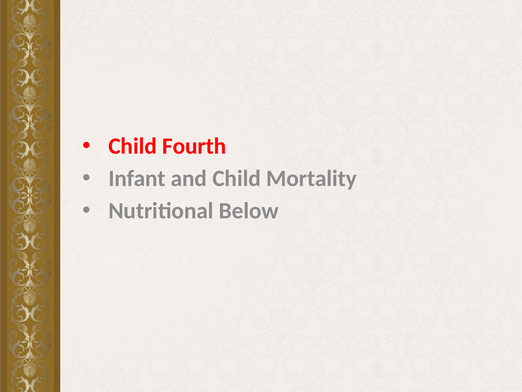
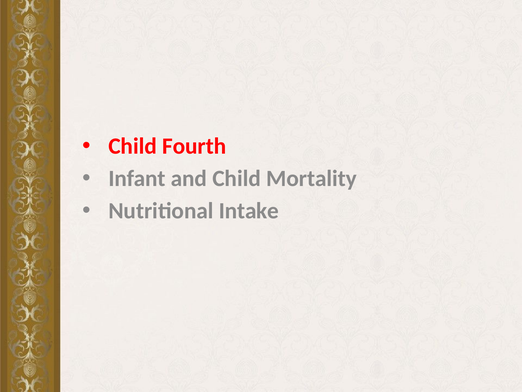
Below: Below -> Intake (249, 210)
